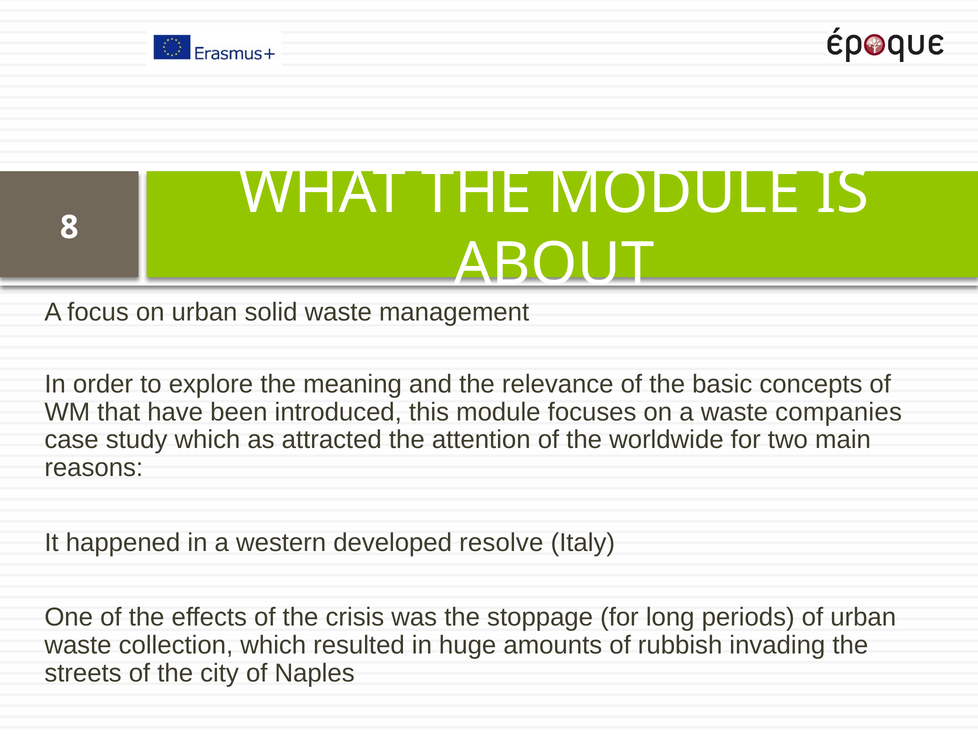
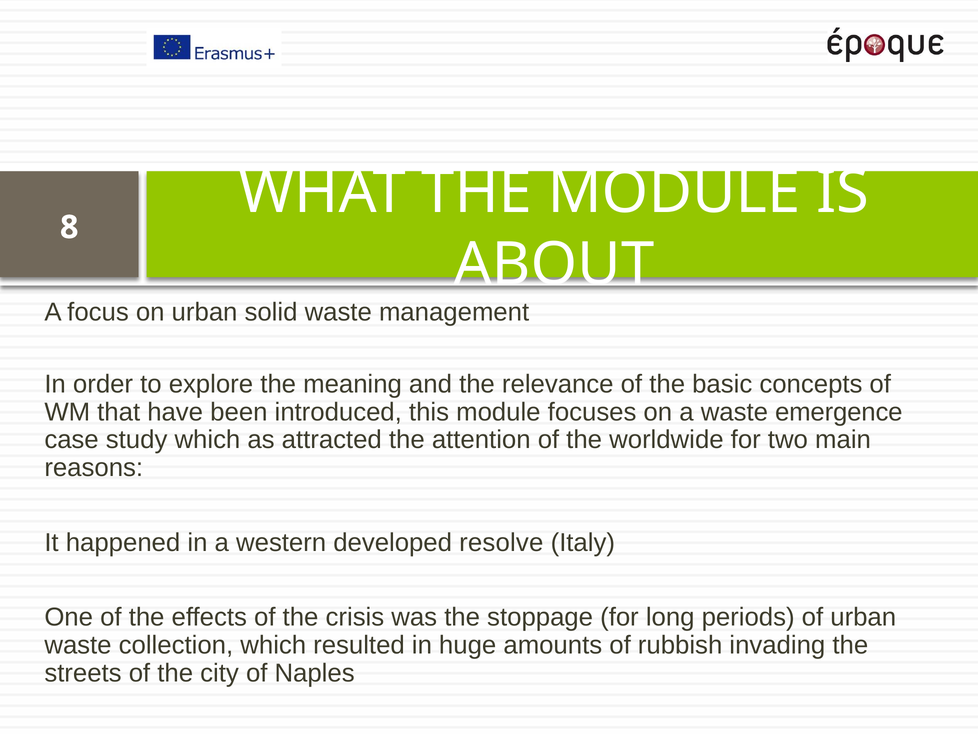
companies: companies -> emergence (839, 412)
